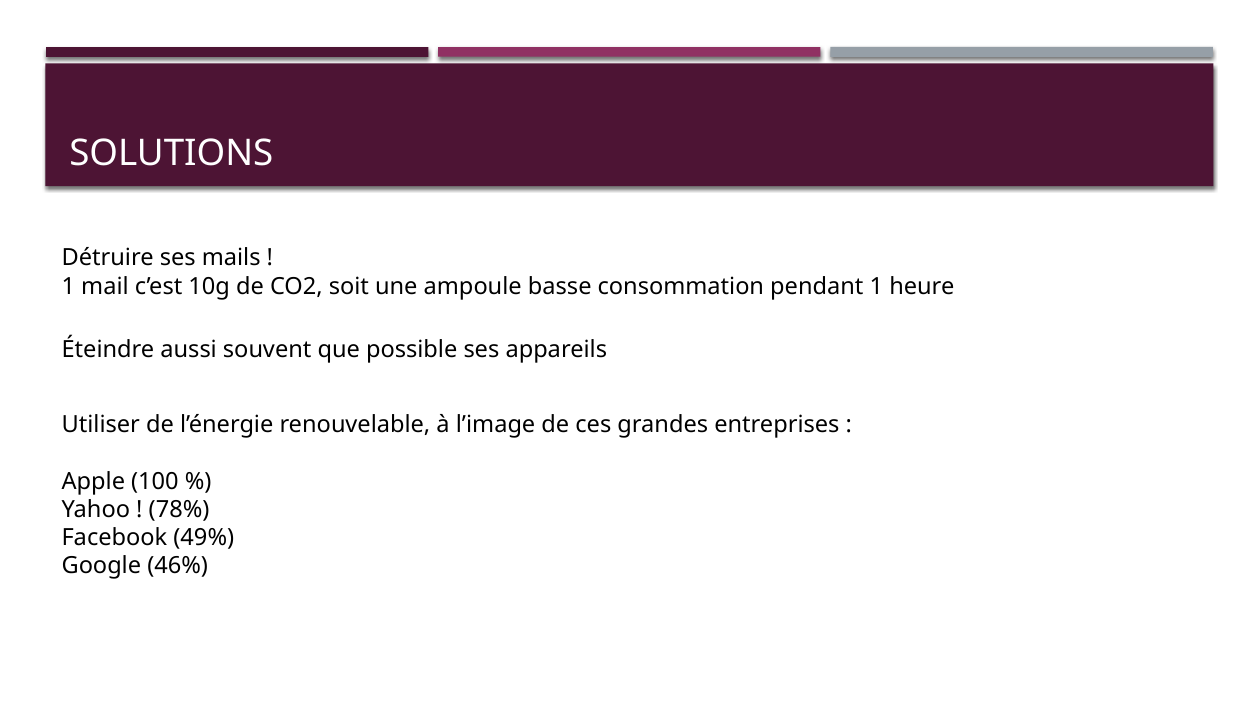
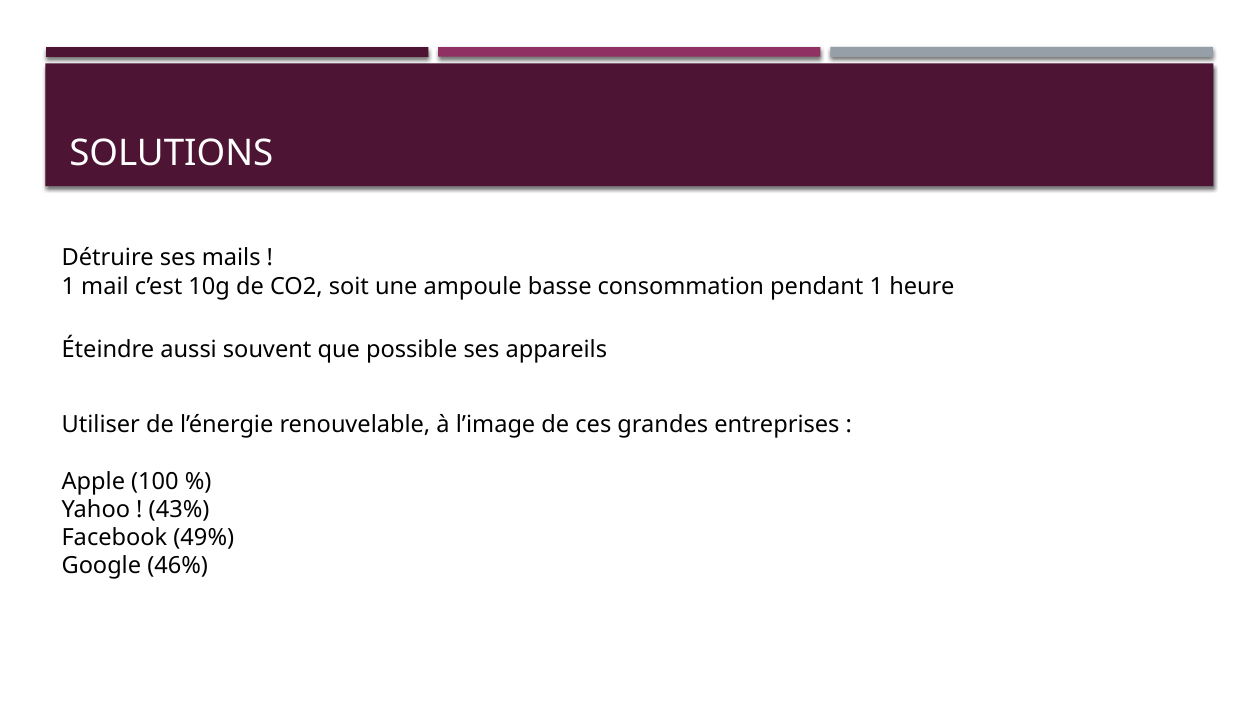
78%: 78% -> 43% (179, 510)
